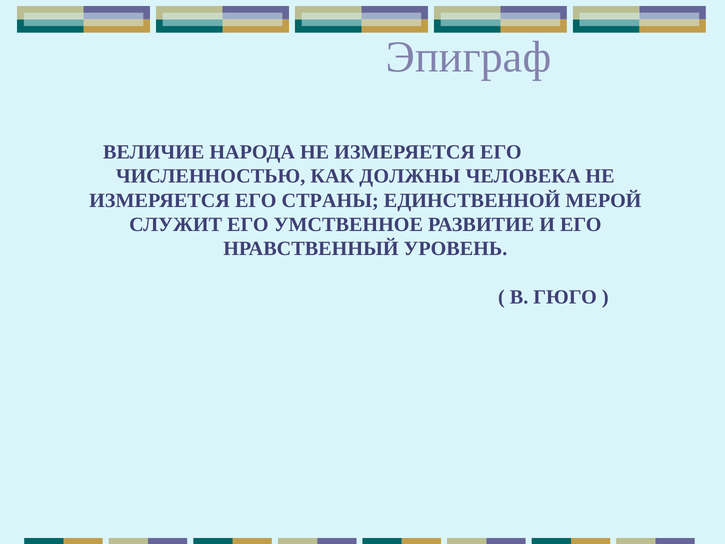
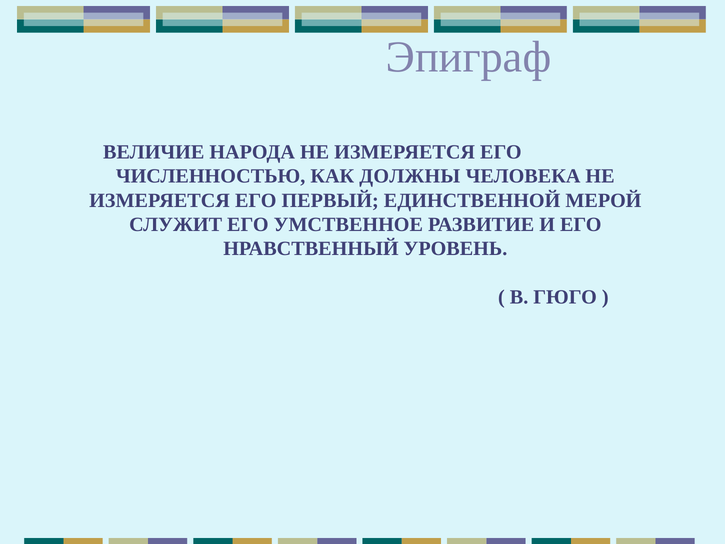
СТРАНЫ: СТРАНЫ -> ПЕРВЫЙ (330, 200)
